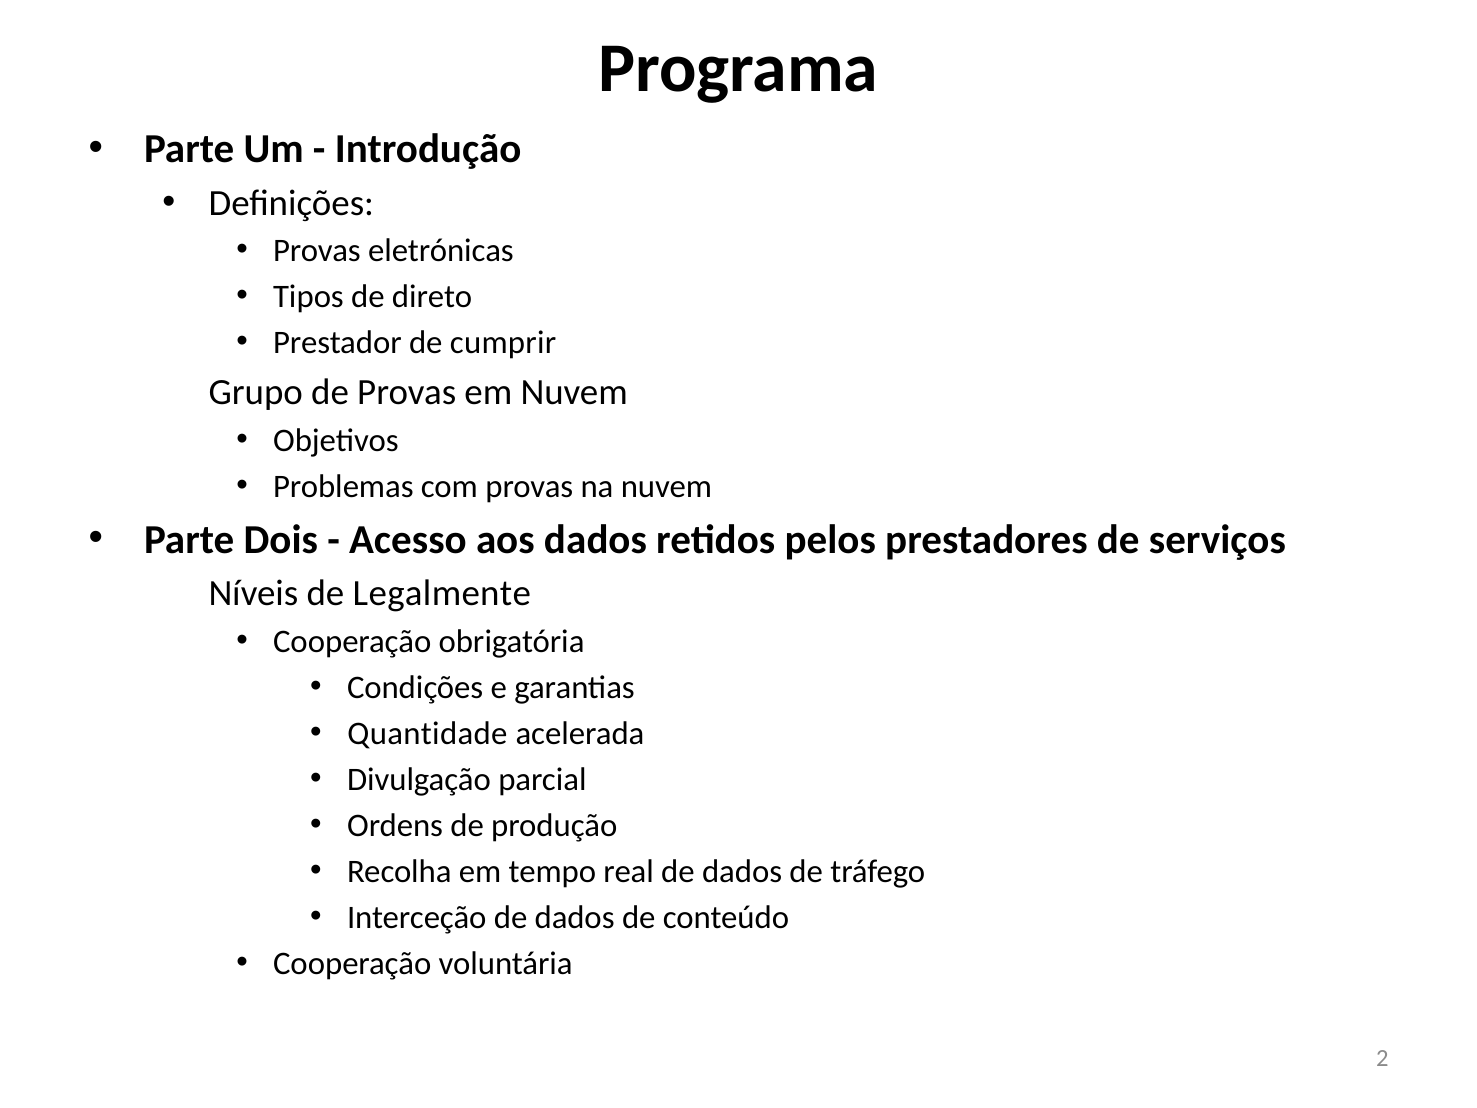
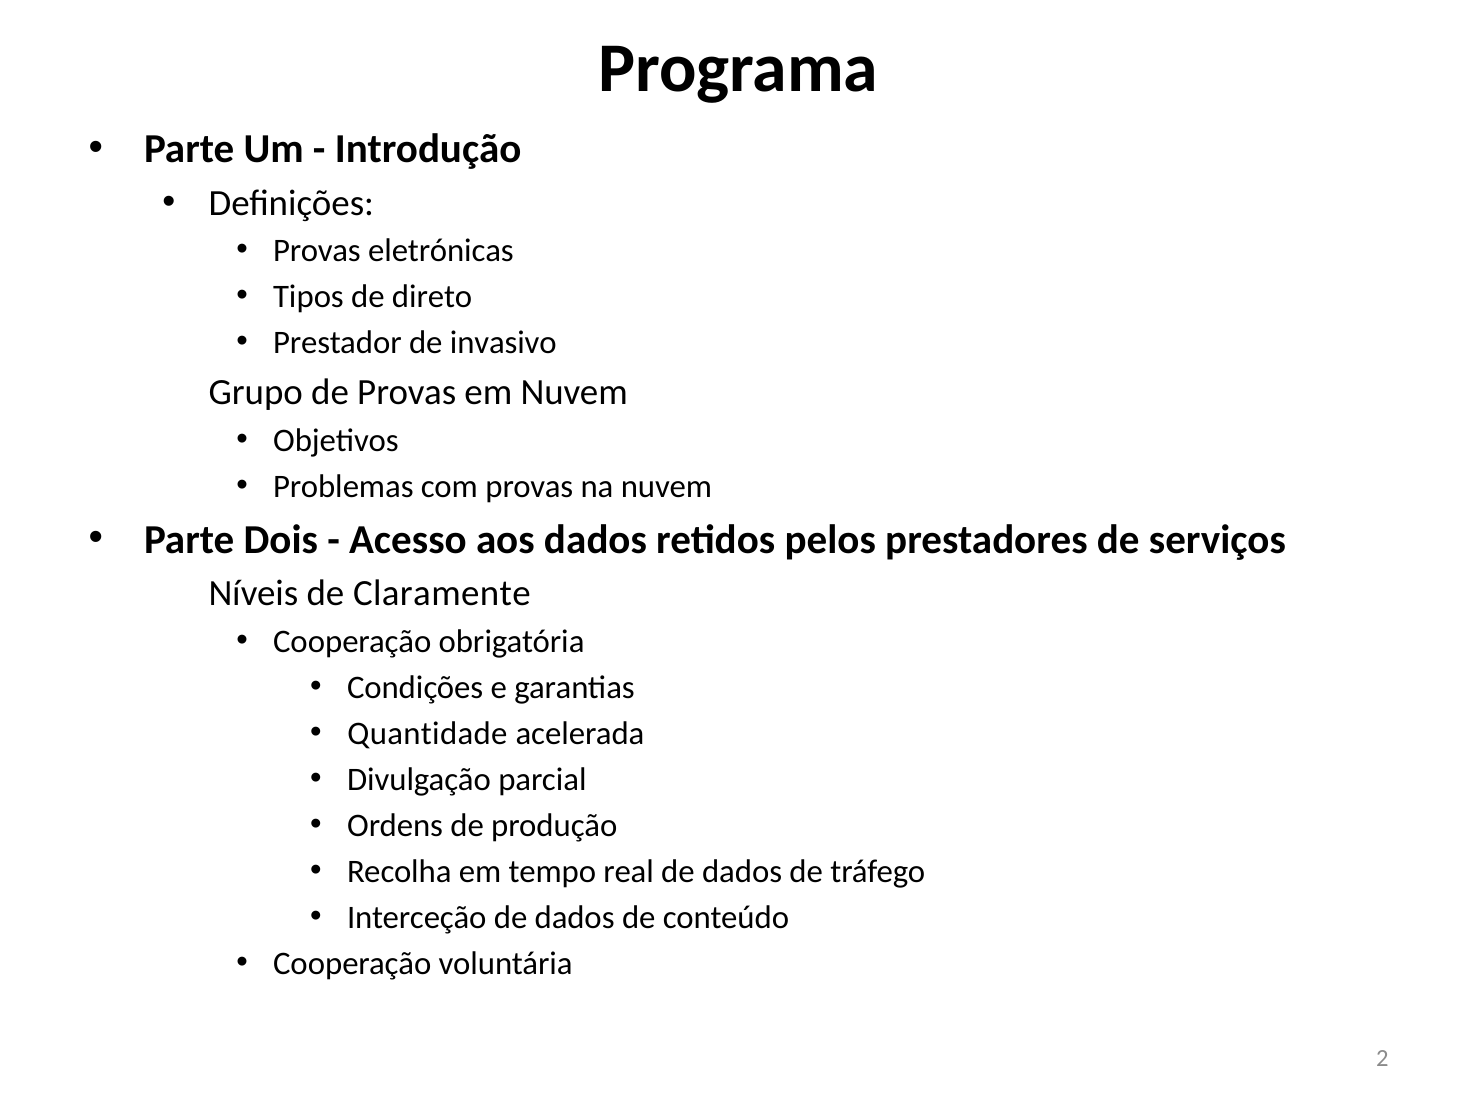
cumprir: cumprir -> invasivo (503, 343)
Legalmente: Legalmente -> Claramente (442, 593)
